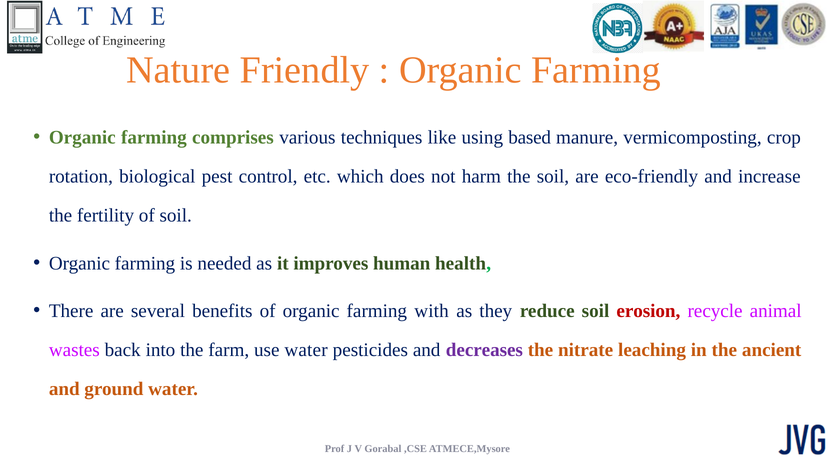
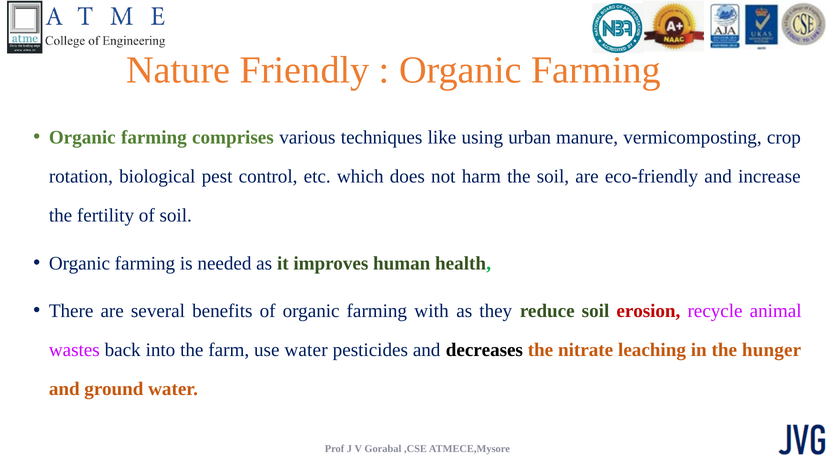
based: based -> urban (530, 137)
decreases colour: purple -> black (484, 350)
ancient: ancient -> hunger (772, 350)
